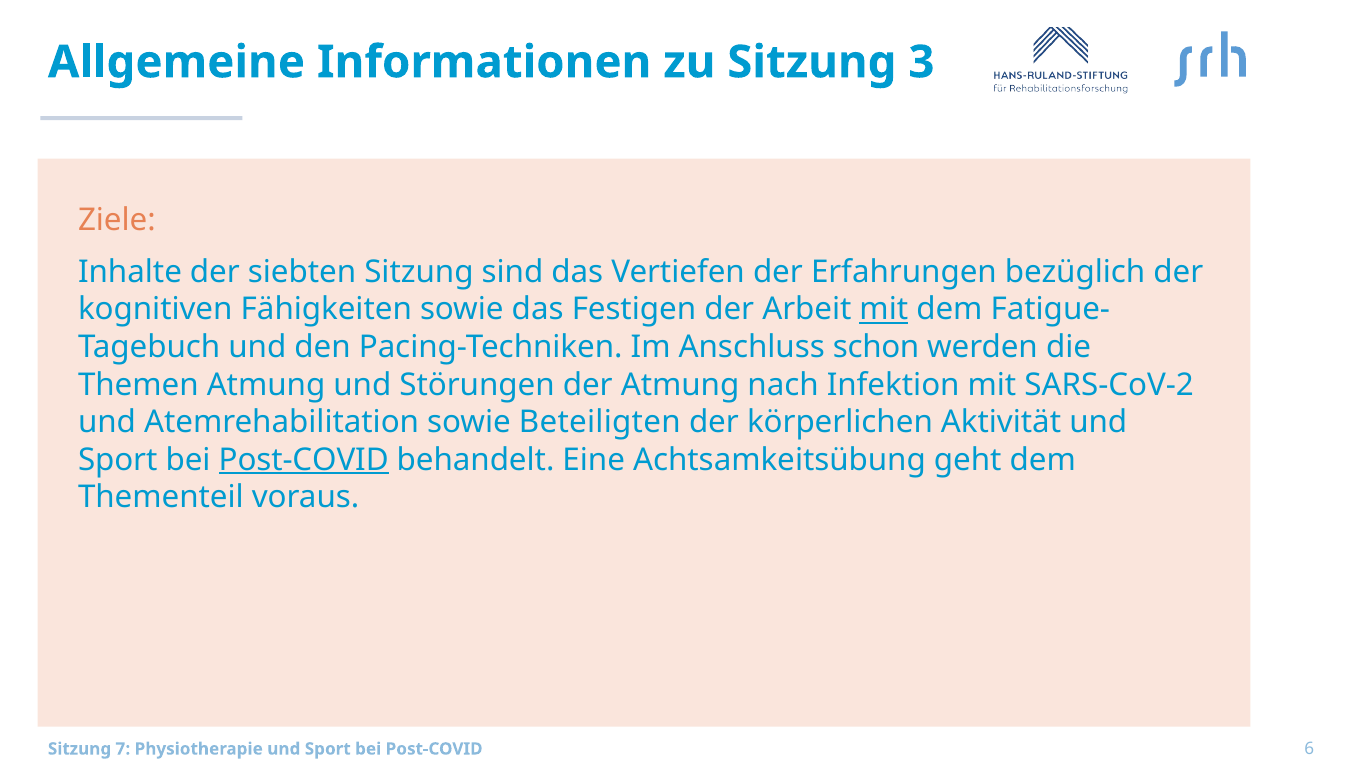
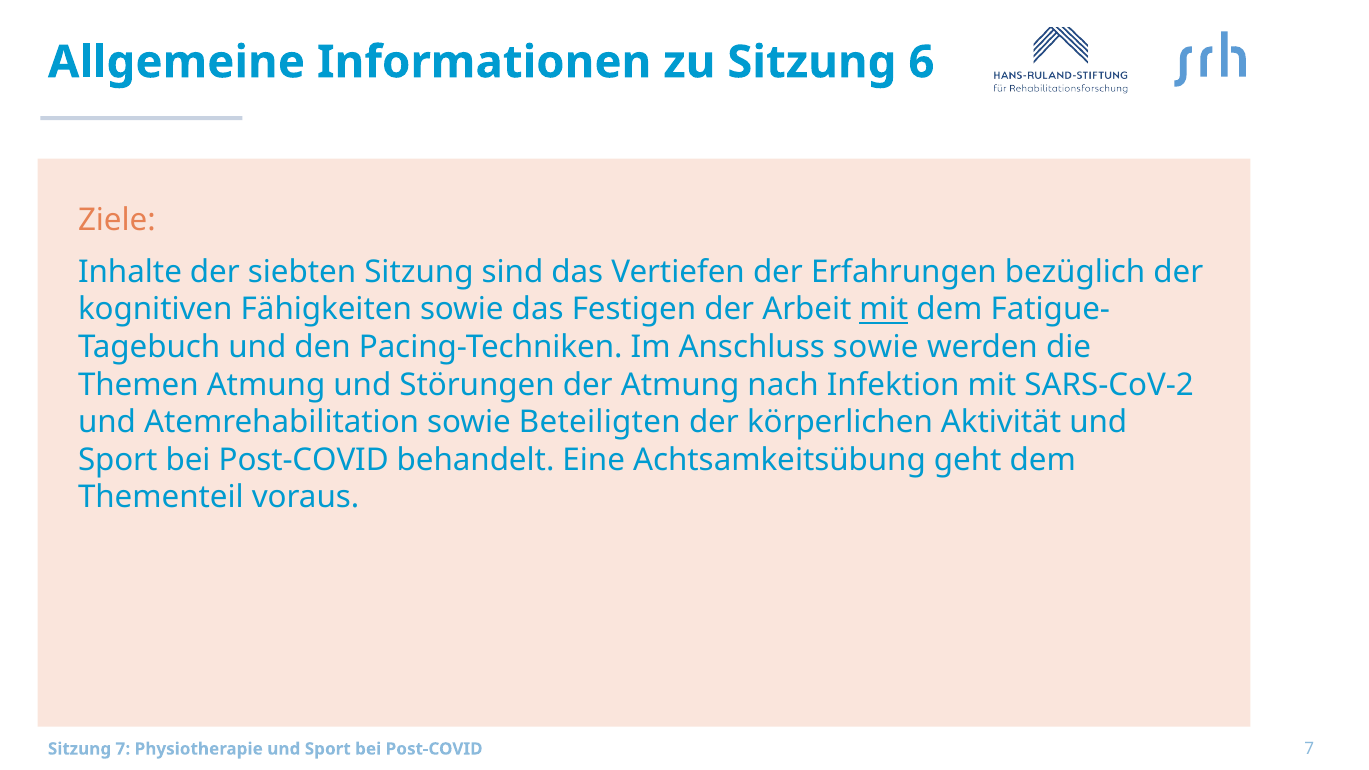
3: 3 -> 6 (921, 62)
Anschluss schon: schon -> sowie (876, 347)
Post-COVID underline: present -> none (304, 460)
Post-COVID 6: 6 -> 7 (1309, 749)
